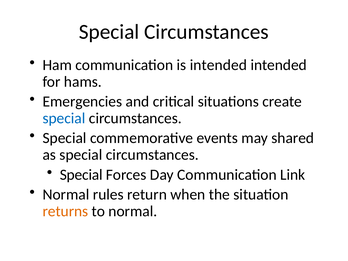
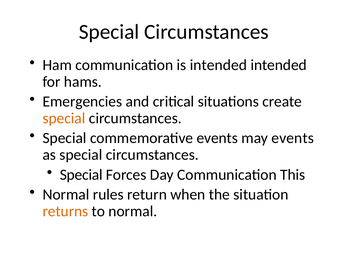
special colour: blue -> orange (64, 118)
may shared: shared -> events (293, 138)
Link: Link -> This (293, 175)
